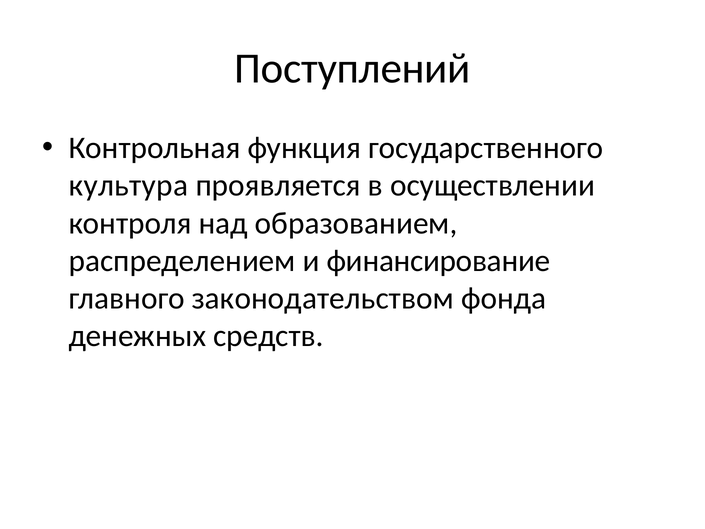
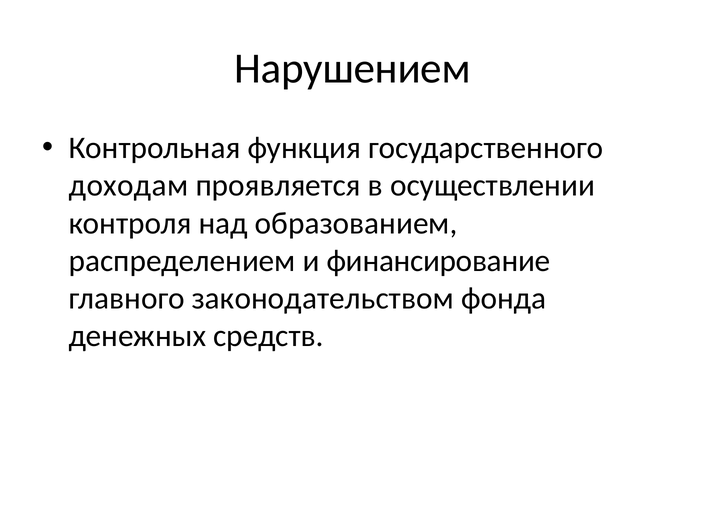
Поступлений: Поступлений -> Нарушением (353, 68)
культура: культура -> доходам (129, 186)
